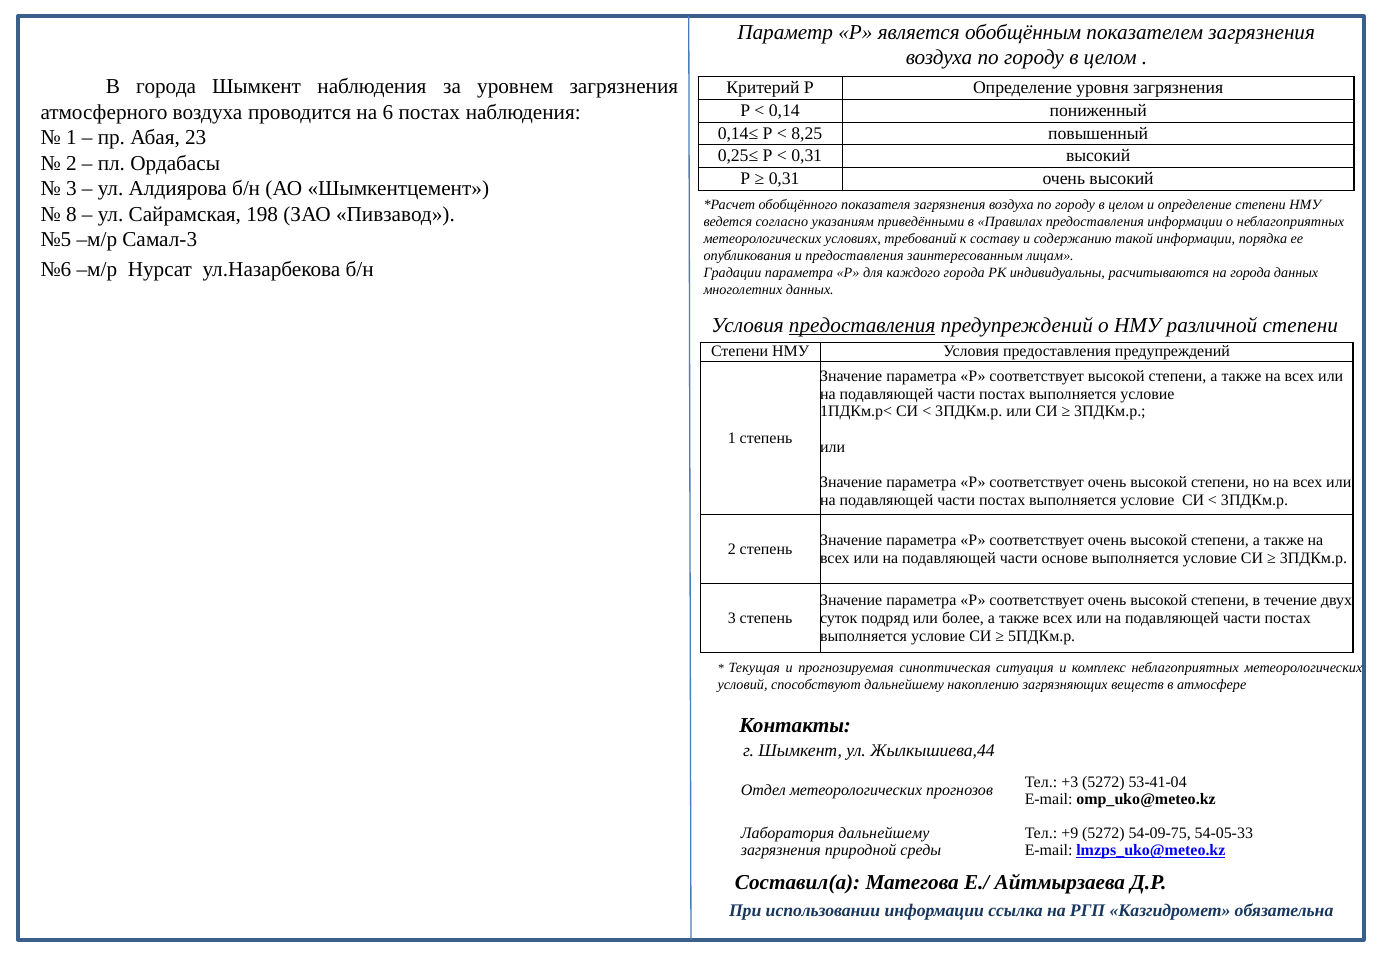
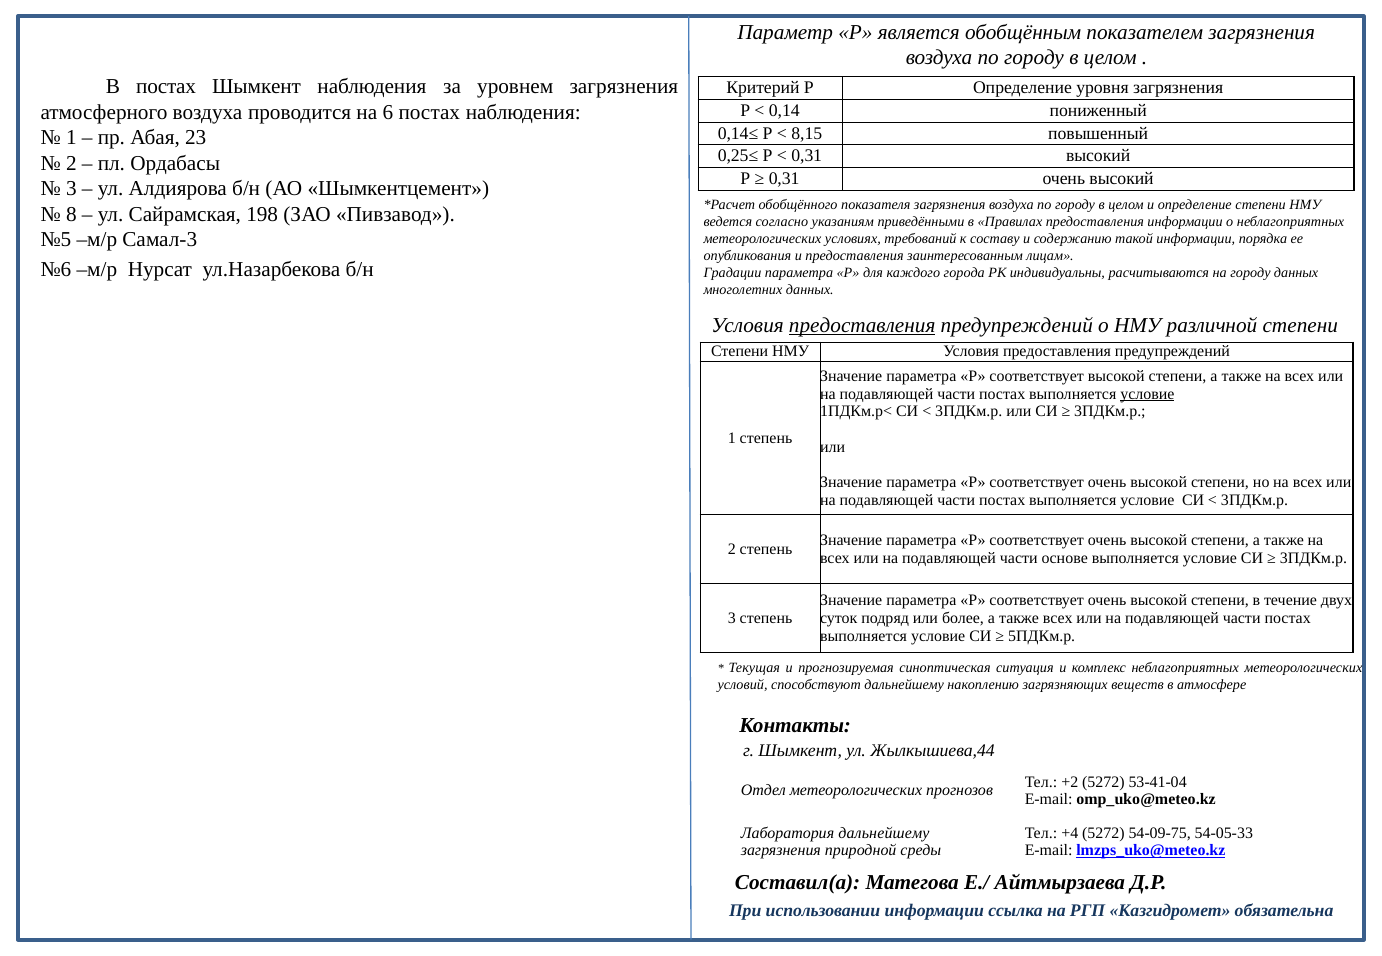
В города: города -> постах (166, 87)
8,25: 8,25 -> 8,15 (807, 133)
на города: города -> городу (1251, 273)
условие underline: none -> present (1147, 394)
+3: +3 -> +2 (1070, 782)
+9: +9 -> +4 (1070, 834)
